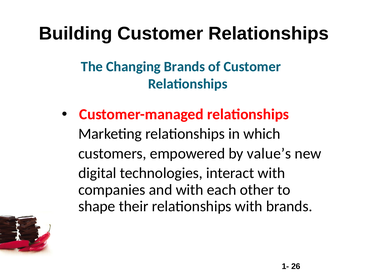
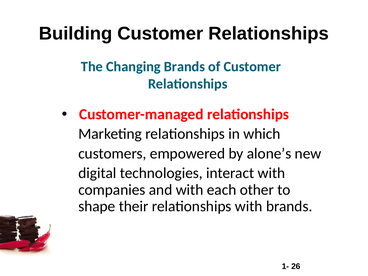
value’s: value’s -> alone’s (269, 154)
